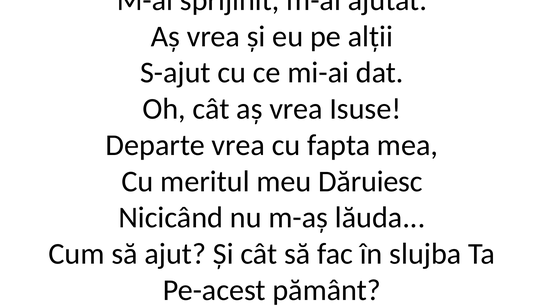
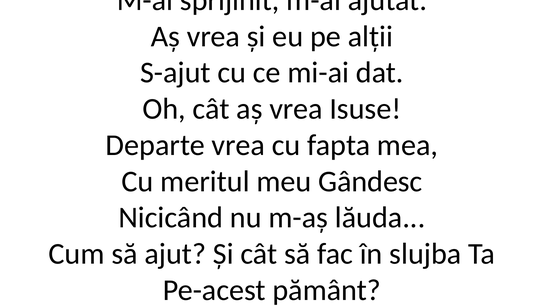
Dăruiesc: Dăruiesc -> Gândesc (370, 181)
